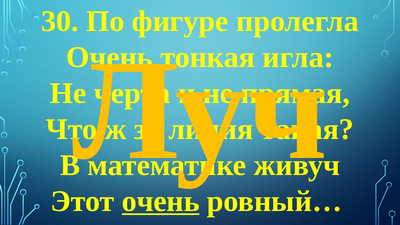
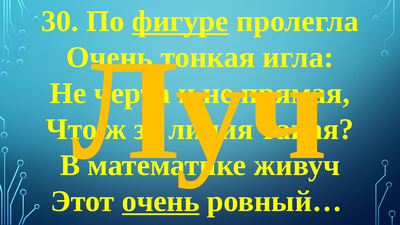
фигуре underline: none -> present (180, 21)
